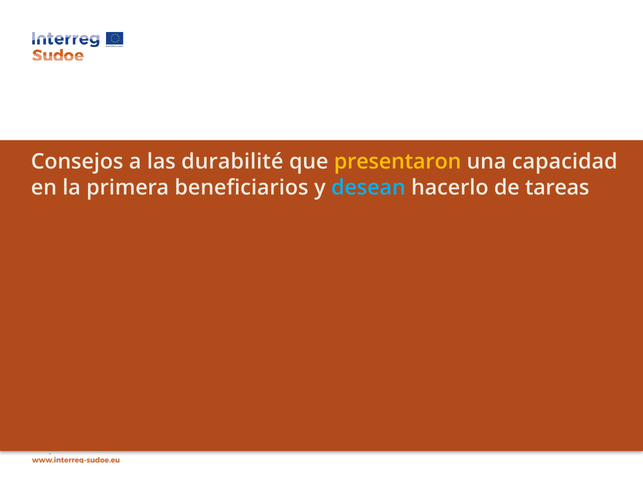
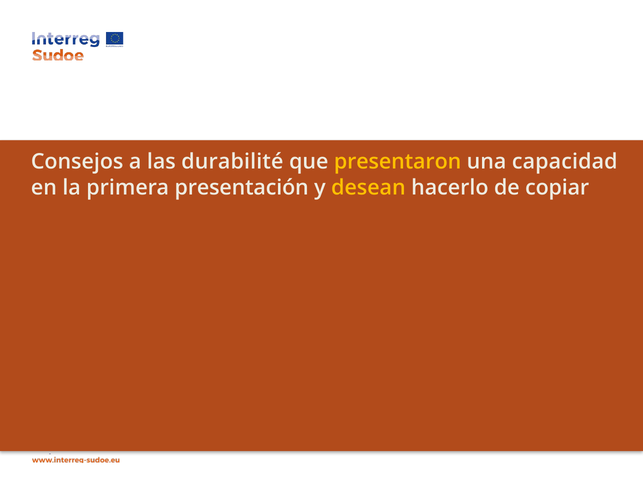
beneficiarios: beneficiarios -> presentación (242, 188)
desean colour: light blue -> yellow (368, 188)
tareas: tareas -> copiar (557, 188)
